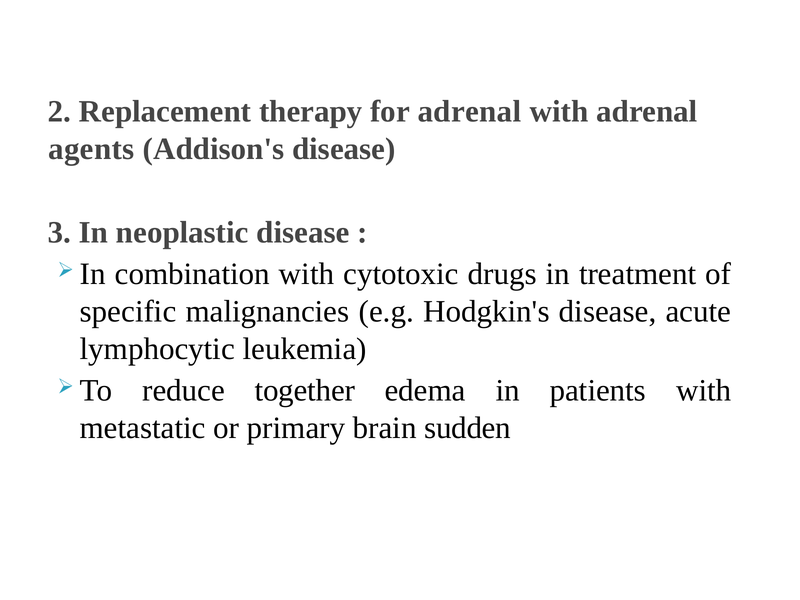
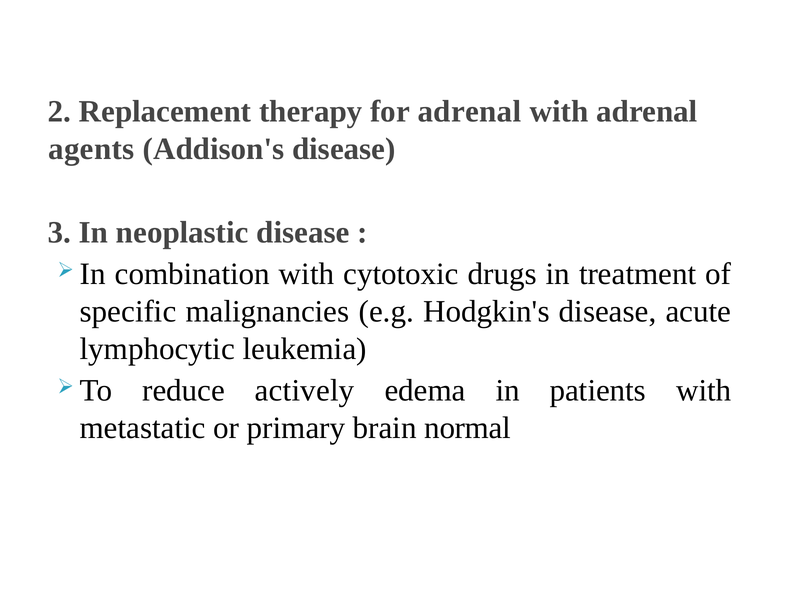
together: together -> actively (305, 391)
sudden: sudden -> normal (468, 428)
